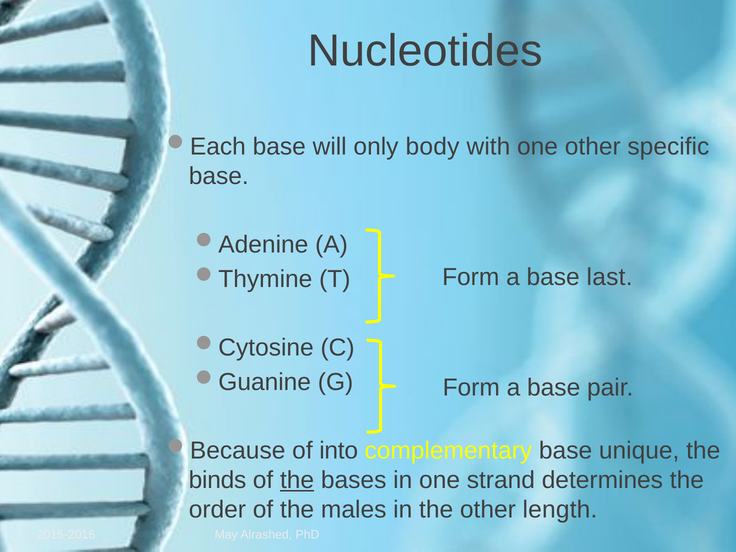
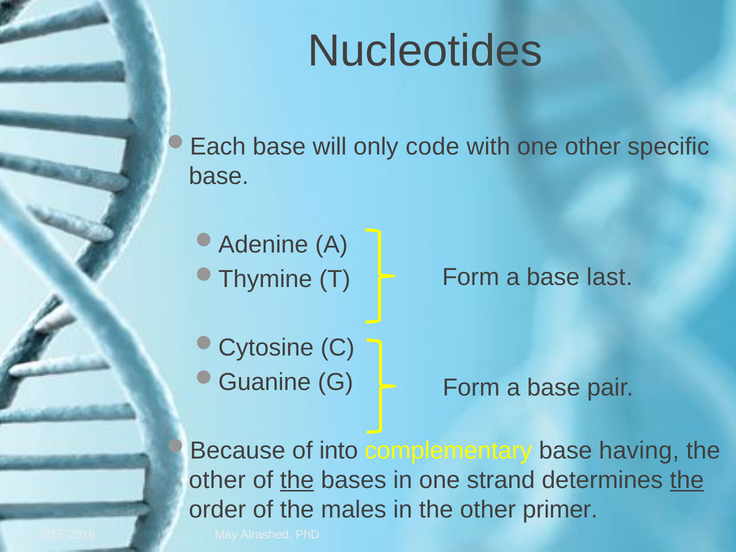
body: body -> code (432, 147)
unique: unique -> having (639, 451)
binds: binds -> other (217, 480)
the underline: none -> present (687, 480)
length: length -> primer (560, 510)
